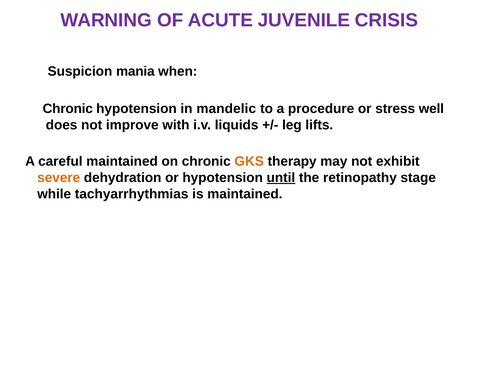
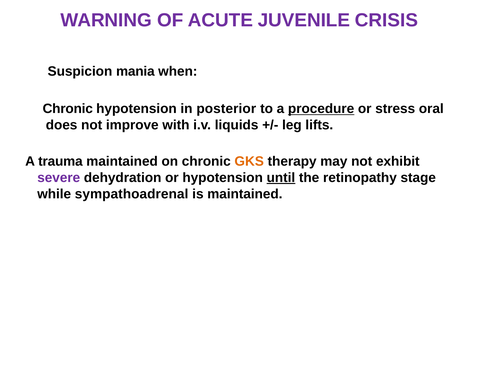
mandelic: mandelic -> posterior (226, 109)
procedure underline: none -> present (321, 109)
well: well -> oral (431, 109)
careful: careful -> trauma (60, 162)
severe colour: orange -> purple (59, 178)
tachyarrhythmias: tachyarrhythmias -> sympathoadrenal (132, 194)
